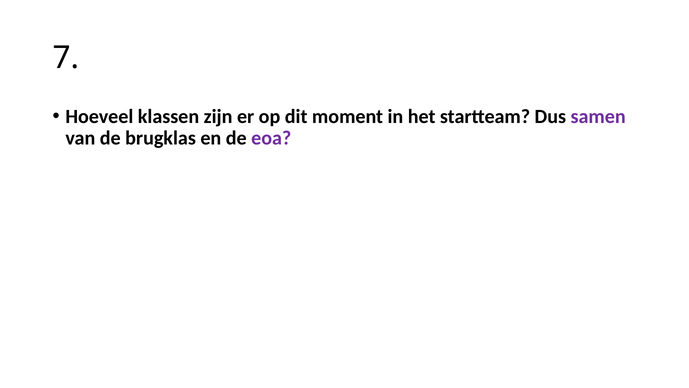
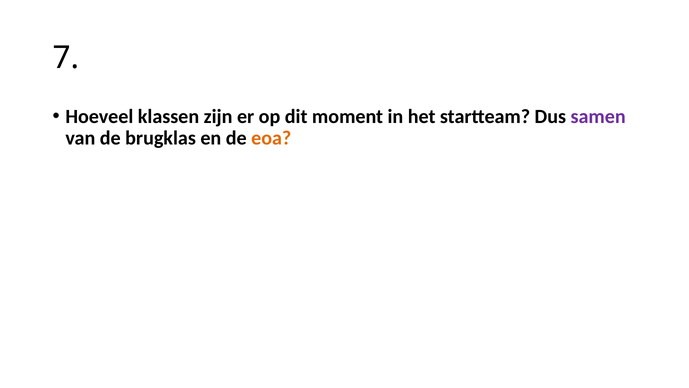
eoa colour: purple -> orange (271, 138)
